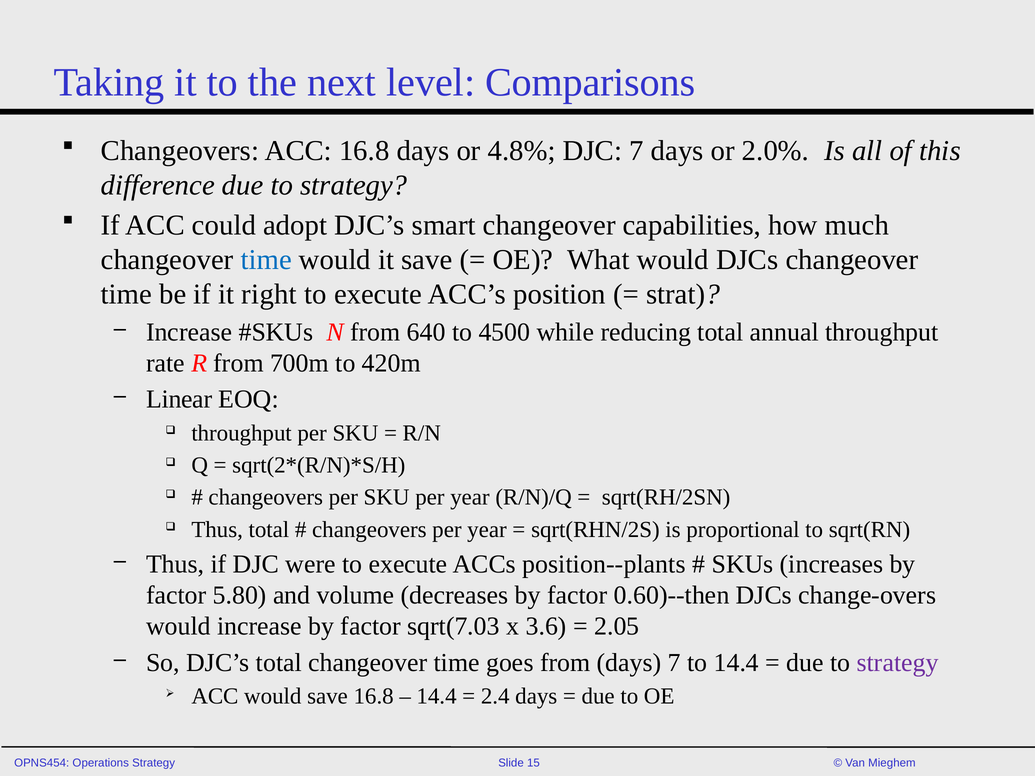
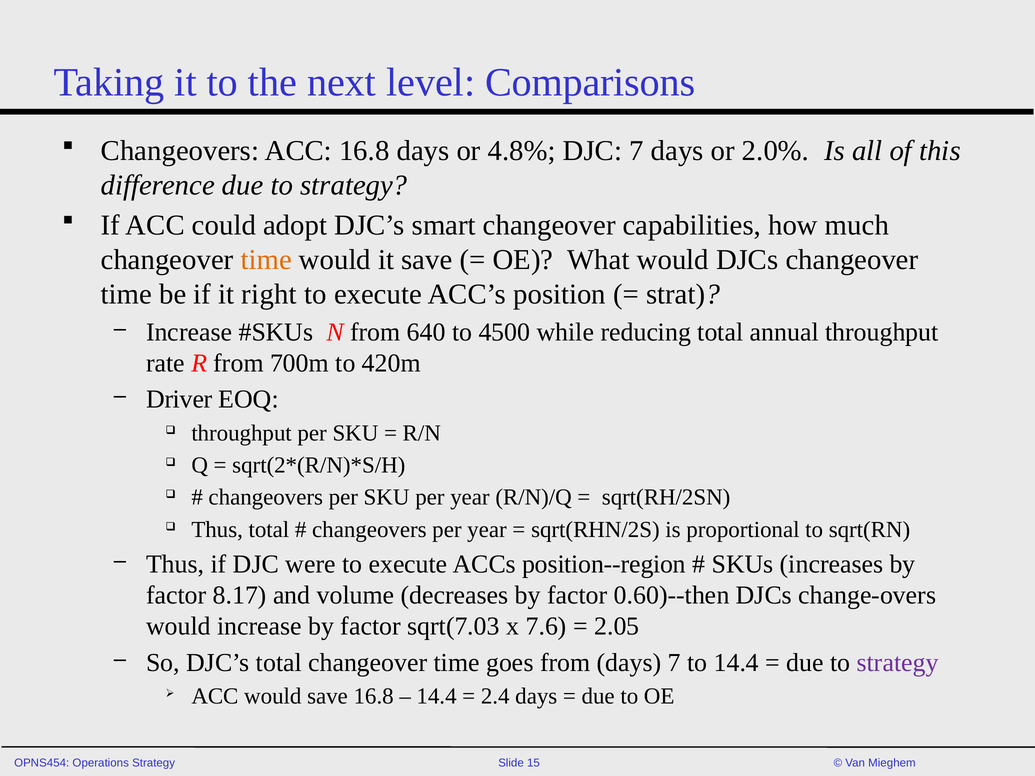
time colour: blue -> orange (266, 260)
Linear: Linear -> Driver (179, 399)
position--plants: position--plants -> position--region (604, 564)
5.80: 5.80 -> 8.17 (240, 596)
3.6: 3.6 -> 7.6 (546, 627)
